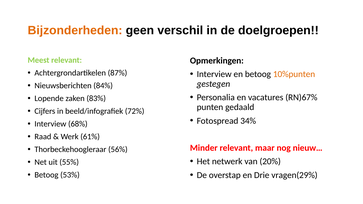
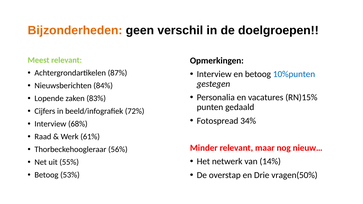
10%punten colour: orange -> blue (294, 74)
RN)67%: RN)67% -> RN)15% (301, 98)
20%: 20% -> 14% (270, 162)
vragen(29%: vragen(29% -> vragen(50% (294, 175)
